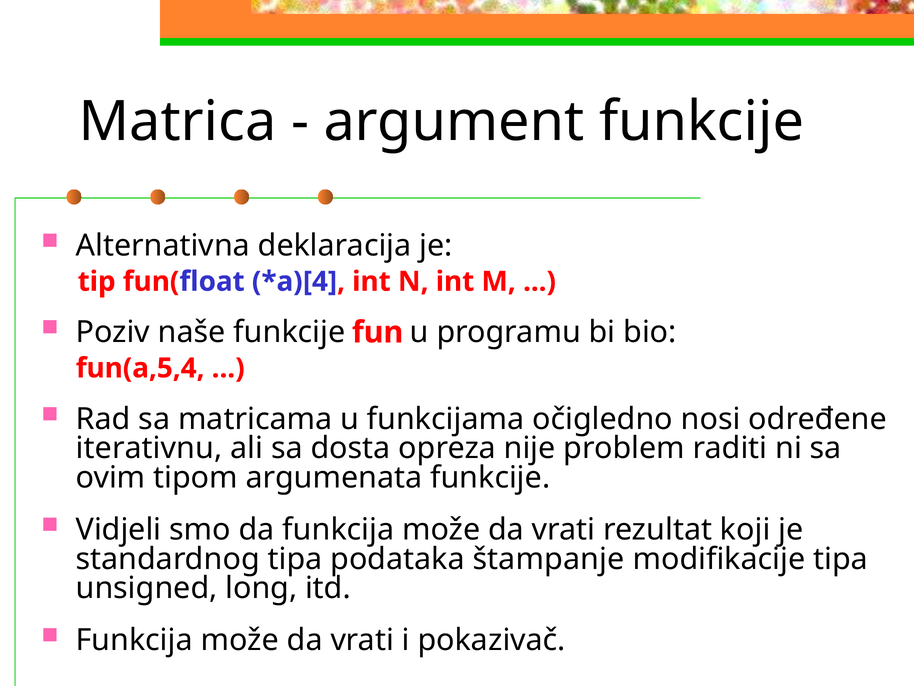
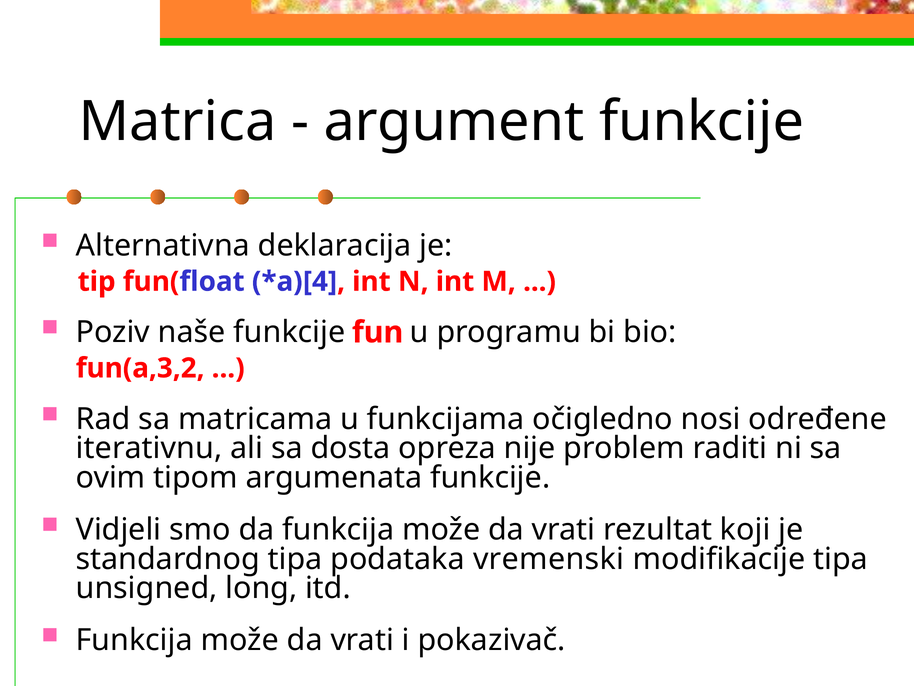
fun(a,5,4: fun(a,5,4 -> fun(a,3,2 (140, 368)
štampanje: štampanje -> vremenski (549, 559)
